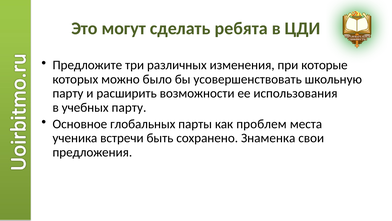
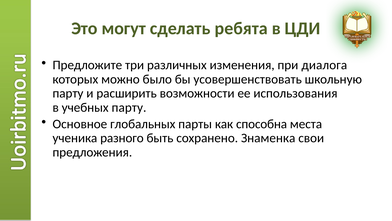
которые: которые -> диалога (324, 65)
проблем: проблем -> способна (262, 124)
встречи: встречи -> разного (122, 138)
